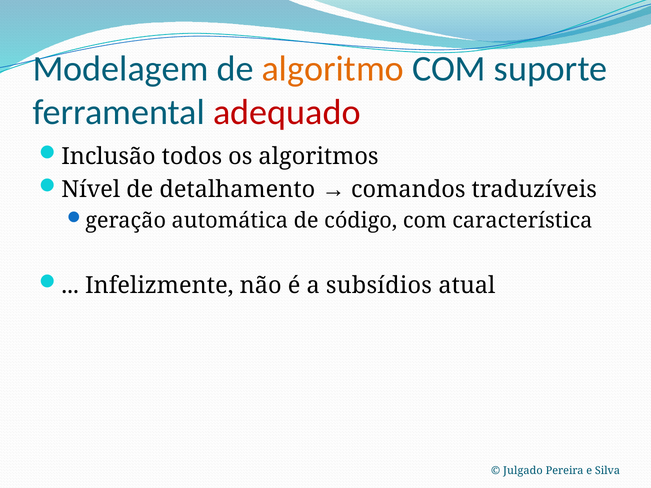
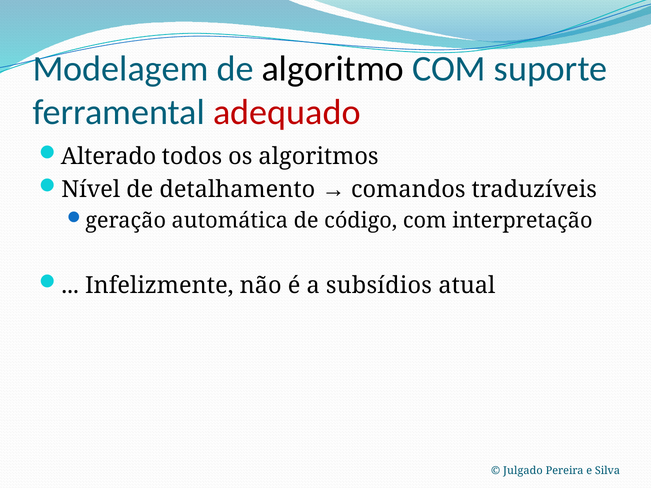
algoritmo colour: orange -> black (333, 69)
Inclusão: Inclusão -> Alterado (109, 157)
característica: característica -> interpretação (522, 221)
